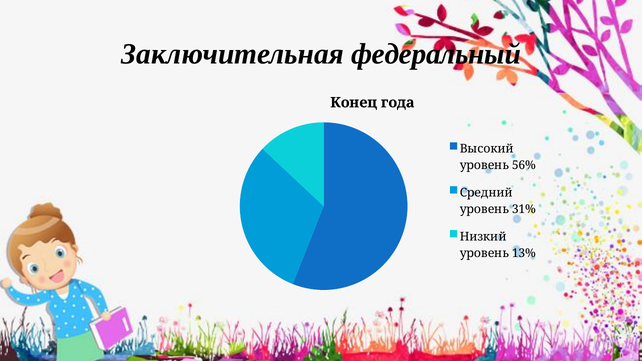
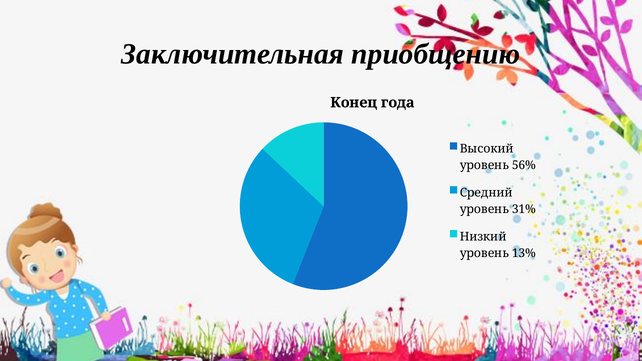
федеральный: федеральный -> приобщению (436, 54)
